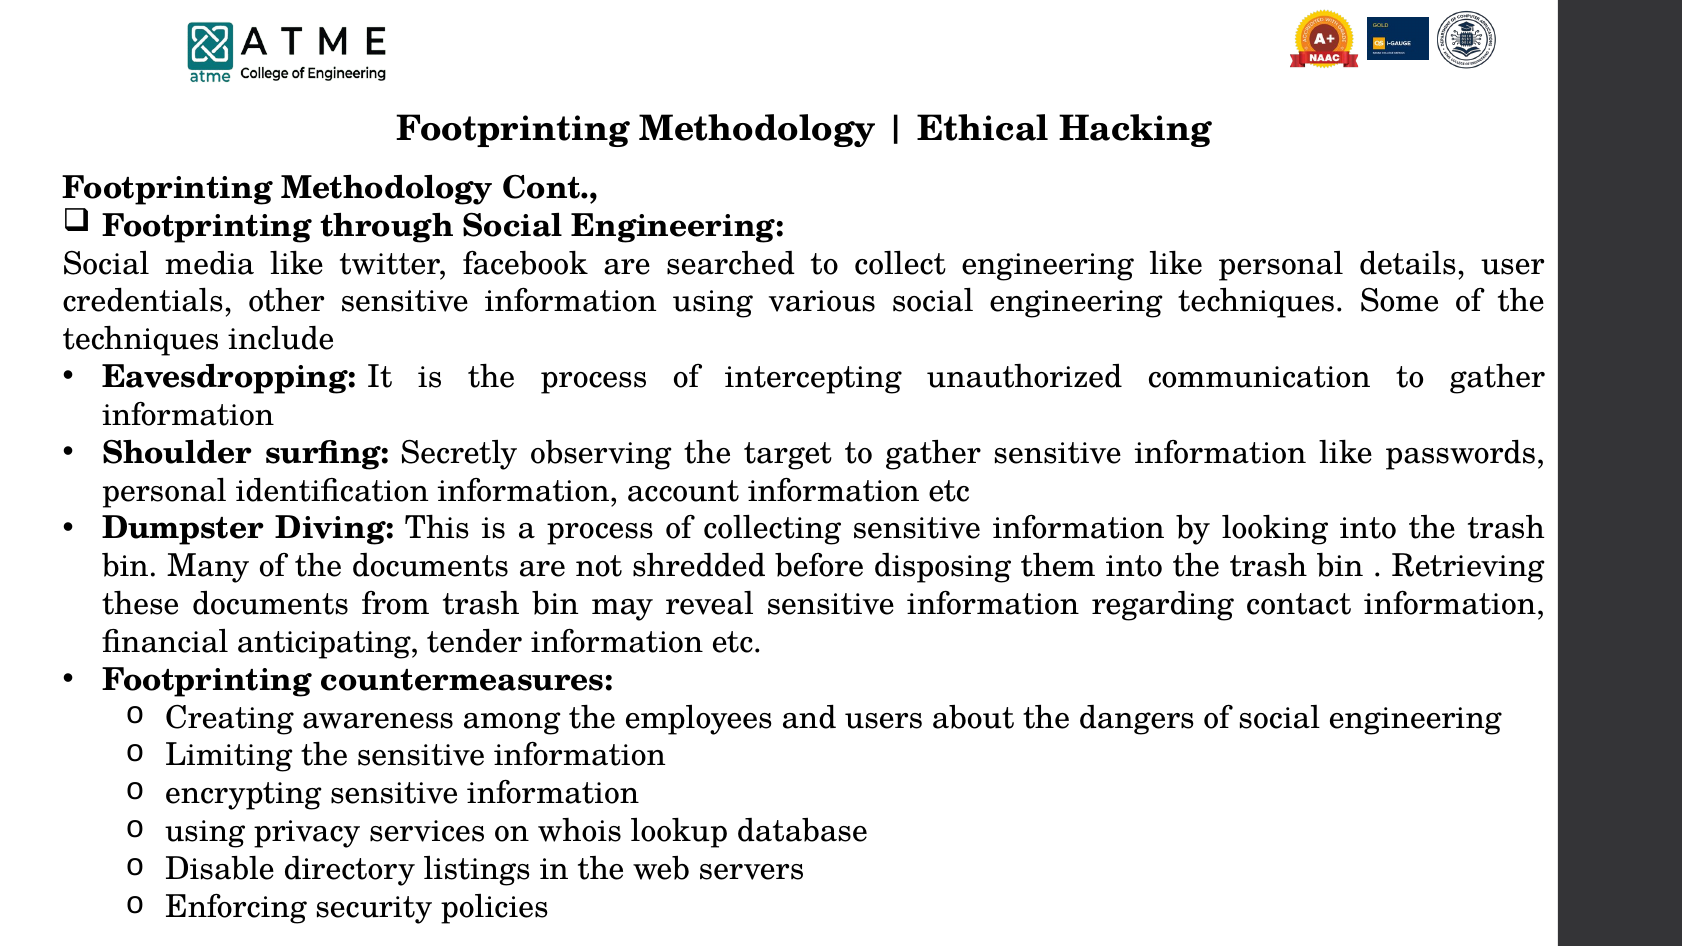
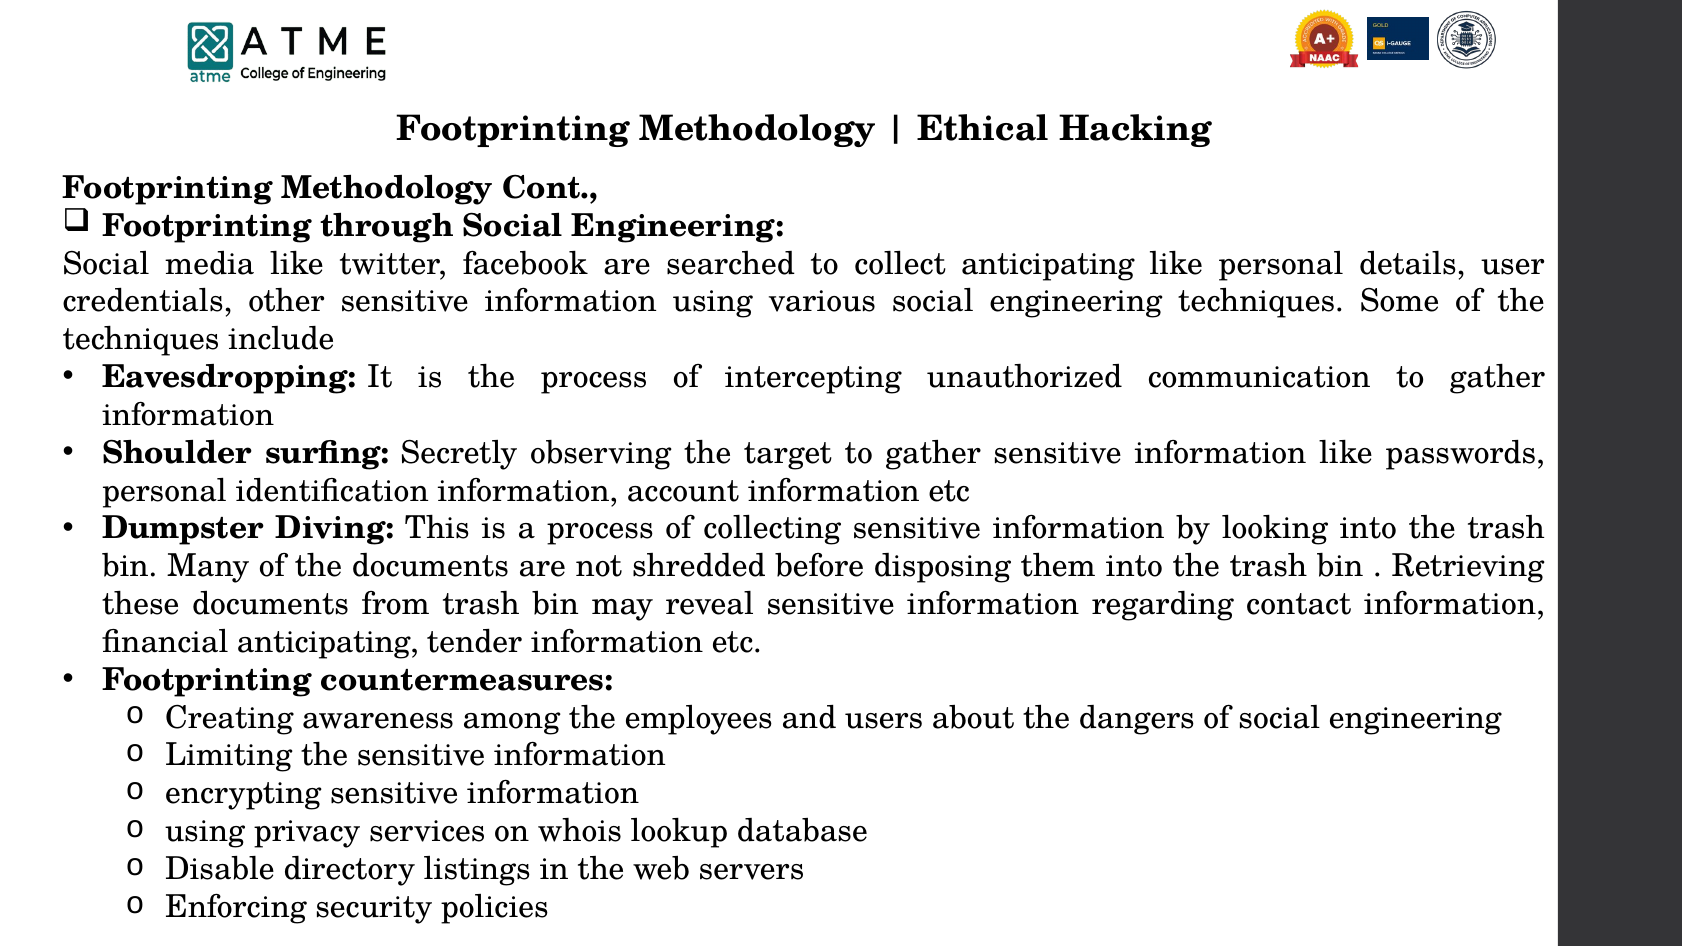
collect engineering: engineering -> anticipating (1048, 264)
